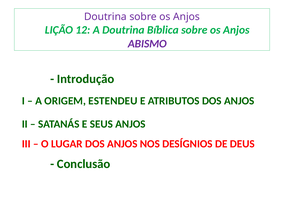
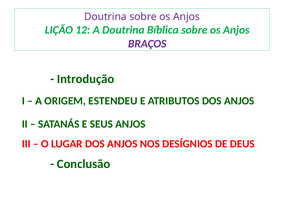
ABISMO: ABISMO -> BRAÇOS (147, 44)
